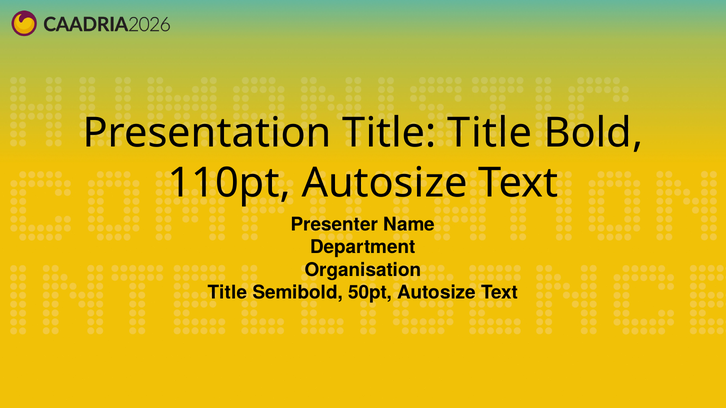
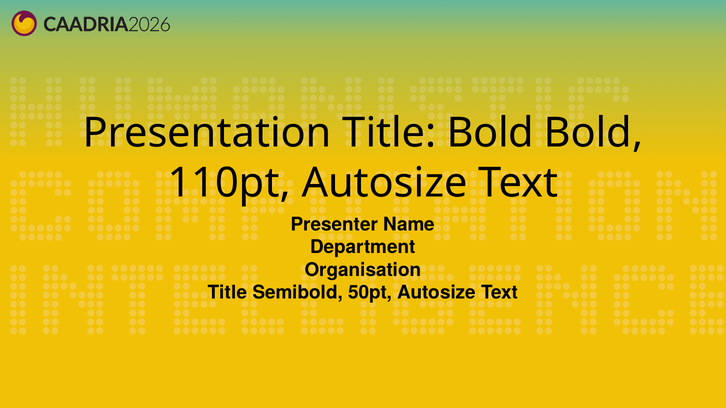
Title Title: Title -> Bold (490, 133)
